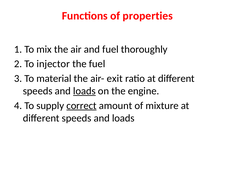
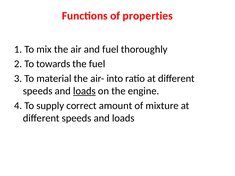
injector: injector -> towards (53, 64)
exit: exit -> into (115, 79)
correct underline: present -> none (82, 106)
